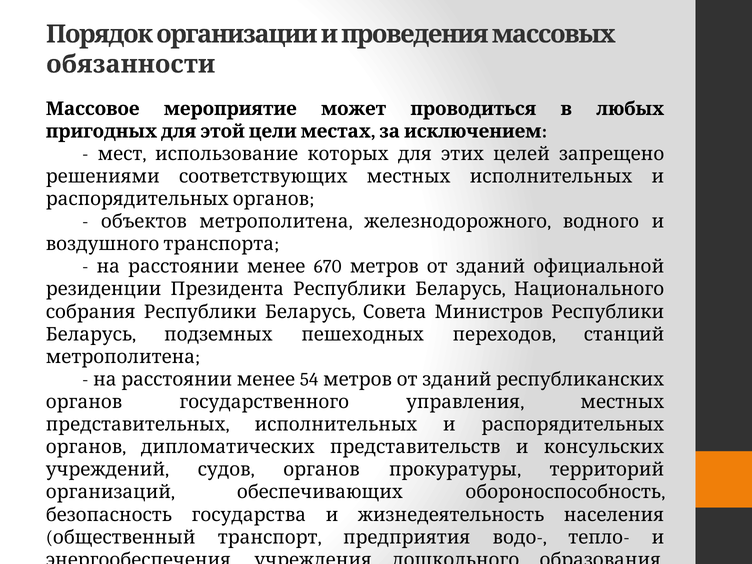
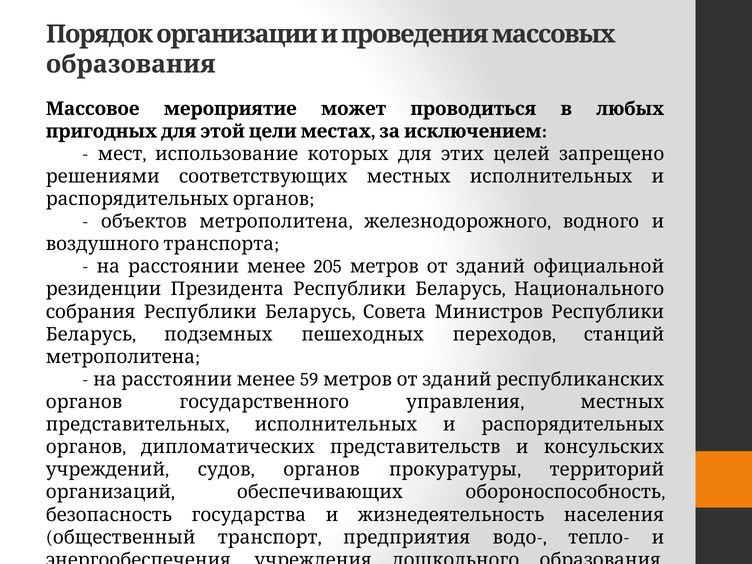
обязанности: обязанности -> образования (131, 64)
670: 670 -> 205 (328, 267)
54: 54 -> 59 (309, 379)
